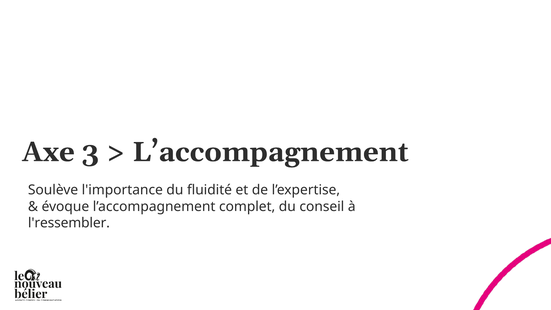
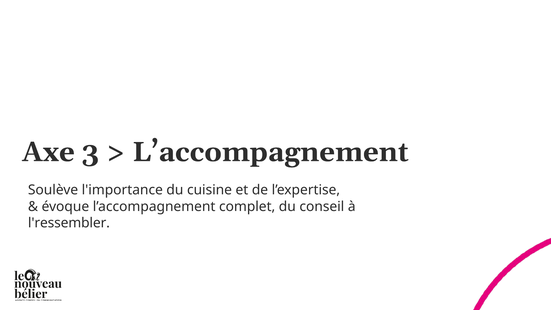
fluidité: fluidité -> cuisine (209, 190)
